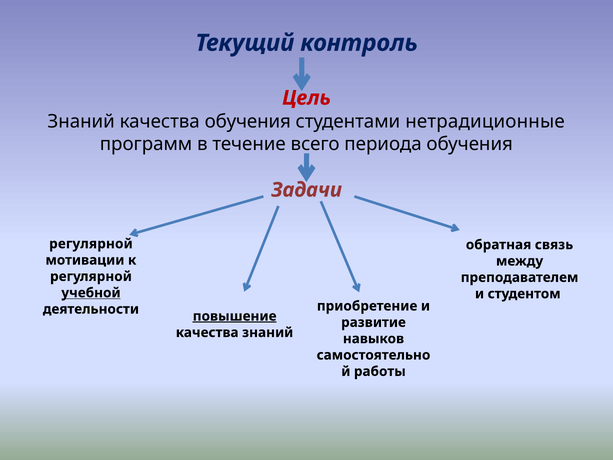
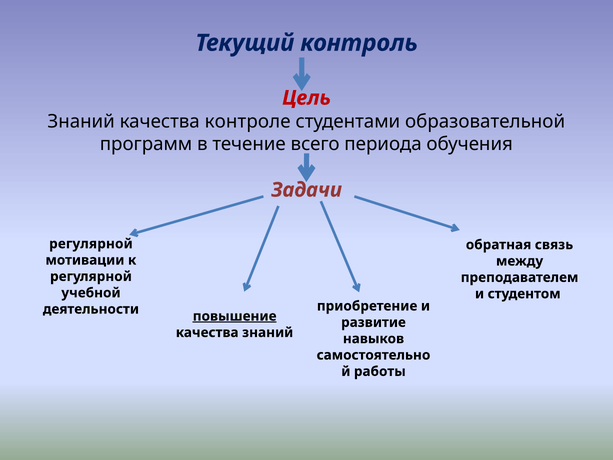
качества обучения: обучения -> контроле (248, 121)
нетрадиционные: нетрадиционные -> образовательной (485, 121)
учебной underline: present -> none (91, 293)
